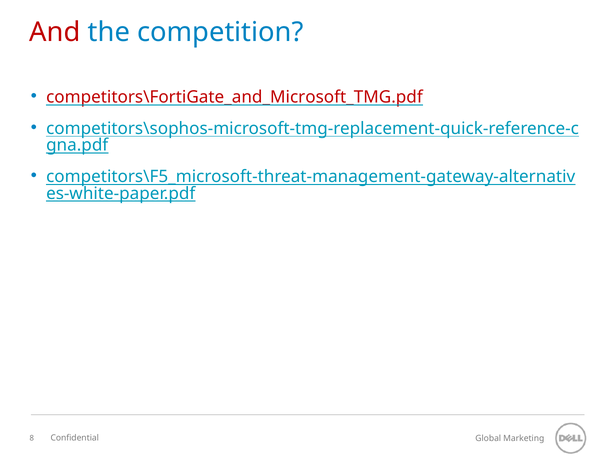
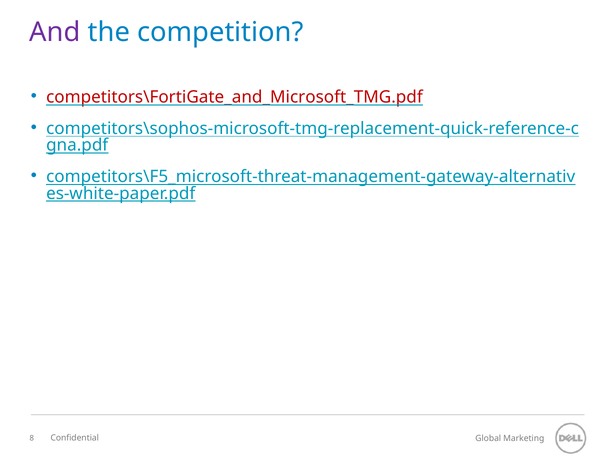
And colour: red -> purple (55, 32)
